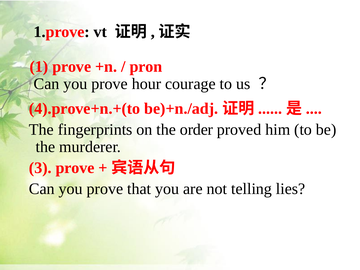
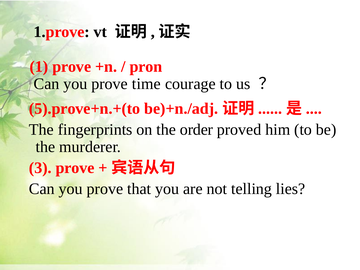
hour: hour -> time (146, 84)
4).prove+n.+(to: 4).prove+n.+(to -> 5).prove+n.+(to (85, 108)
